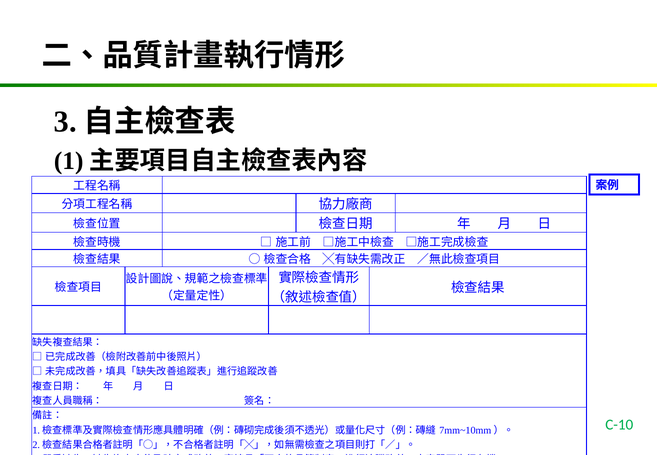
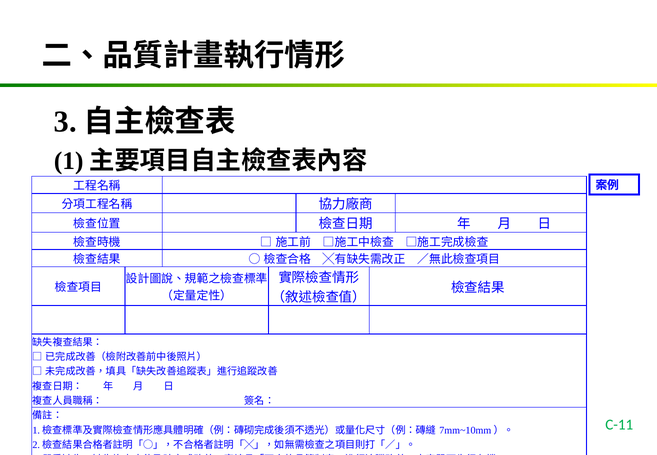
C-10: C-10 -> C-11 (619, 425)
